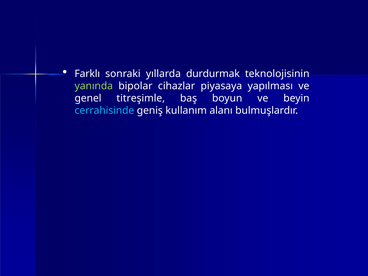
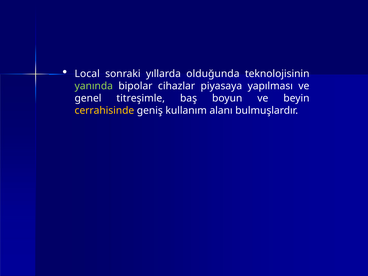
Farklı: Farklı -> Local (87, 74)
durdurmak: durdurmak -> olduğunda (213, 74)
cerrahisinde colour: light blue -> yellow (104, 111)
